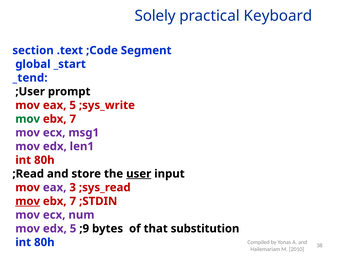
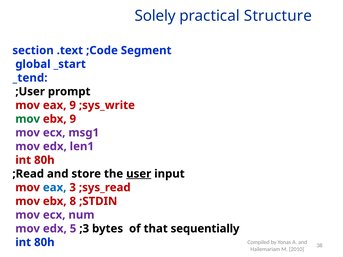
Keyboard: Keyboard -> Structure (278, 16)
eax 5: 5 -> 9 (73, 105)
7: 7 -> 9 (73, 119)
eax colour: purple -> blue (55, 188)
mov underline: present -> none (28, 201)
7: 7 -> 8 (73, 201)
;9: ;9 -> ;3 (84, 229)
substitution: substitution -> sequentially (205, 229)
